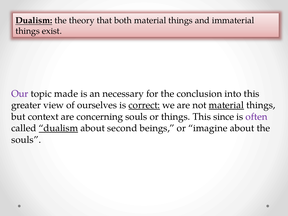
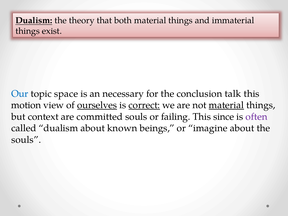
Our colour: purple -> blue (20, 94)
made: made -> space (66, 94)
into: into -> talk (233, 94)
greater: greater -> motion (26, 105)
ourselves underline: none -> present (97, 105)
concerning: concerning -> committed (100, 117)
or things: things -> failing (176, 117)
dualism underline: present -> none (58, 128)
second: second -> known (122, 128)
